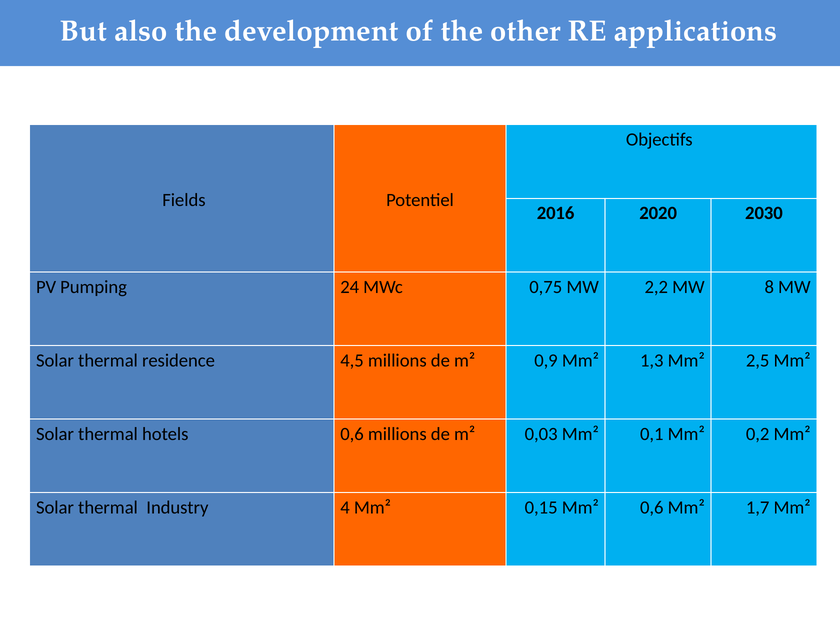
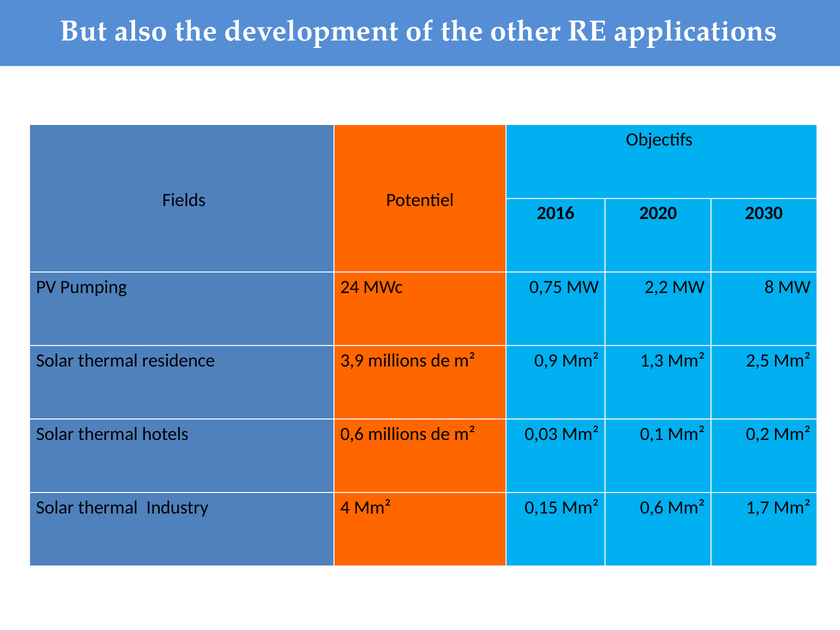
4,5: 4,5 -> 3,9 (352, 360)
